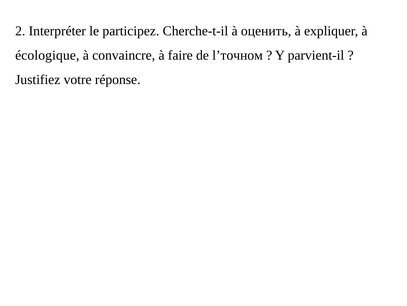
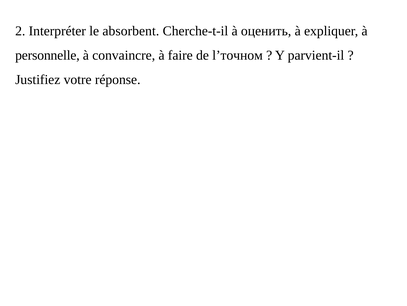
participez: participez -> absorbent (131, 31)
écologique: écologique -> personnelle (47, 55)
